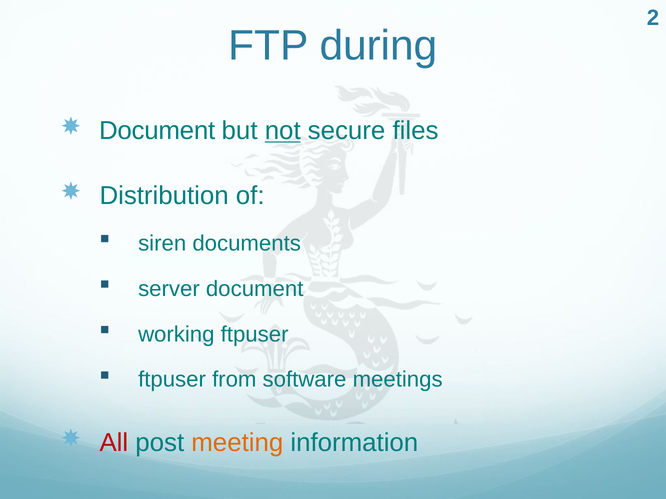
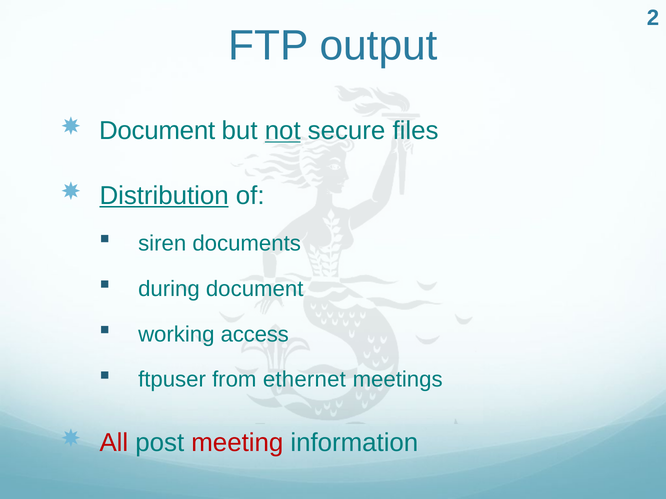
during: during -> output (379, 46)
Distribution underline: none -> present (164, 196)
server: server -> during (169, 289)
working ftpuser: ftpuser -> access (255, 335)
software: software -> ethernet (304, 380)
meeting colour: orange -> red (237, 443)
